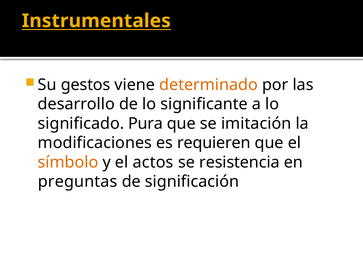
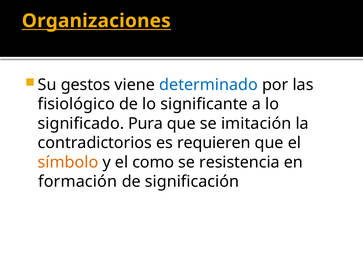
Instrumentales: Instrumentales -> Organizaciones (96, 21)
determinado colour: orange -> blue (209, 85)
desarrollo: desarrollo -> fisiológico (76, 104)
modificaciones: modificaciones -> contradictorios (95, 143)
actos: actos -> como (153, 162)
preguntas: preguntas -> formación (78, 182)
